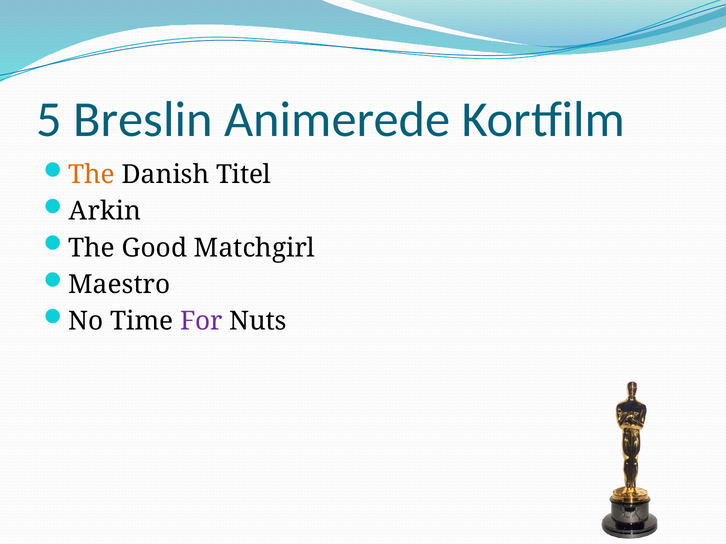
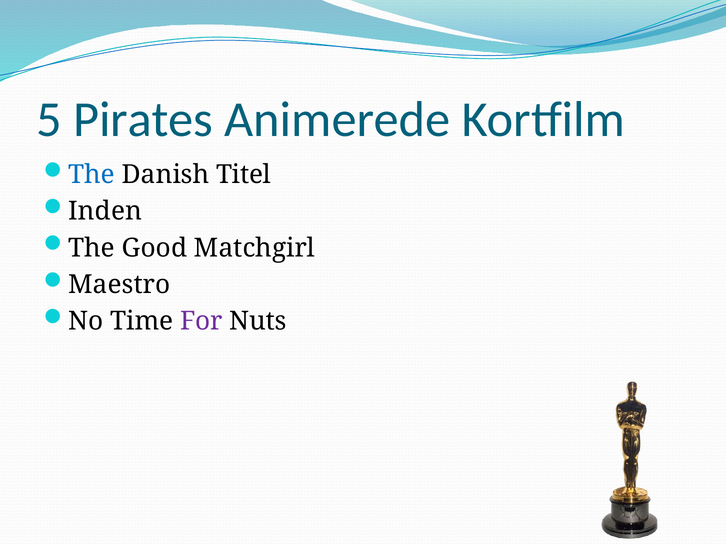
Breslin: Breslin -> Pirates (143, 120)
The colour: orange -> blue (92, 175)
Arkin: Arkin -> Inden (105, 211)
